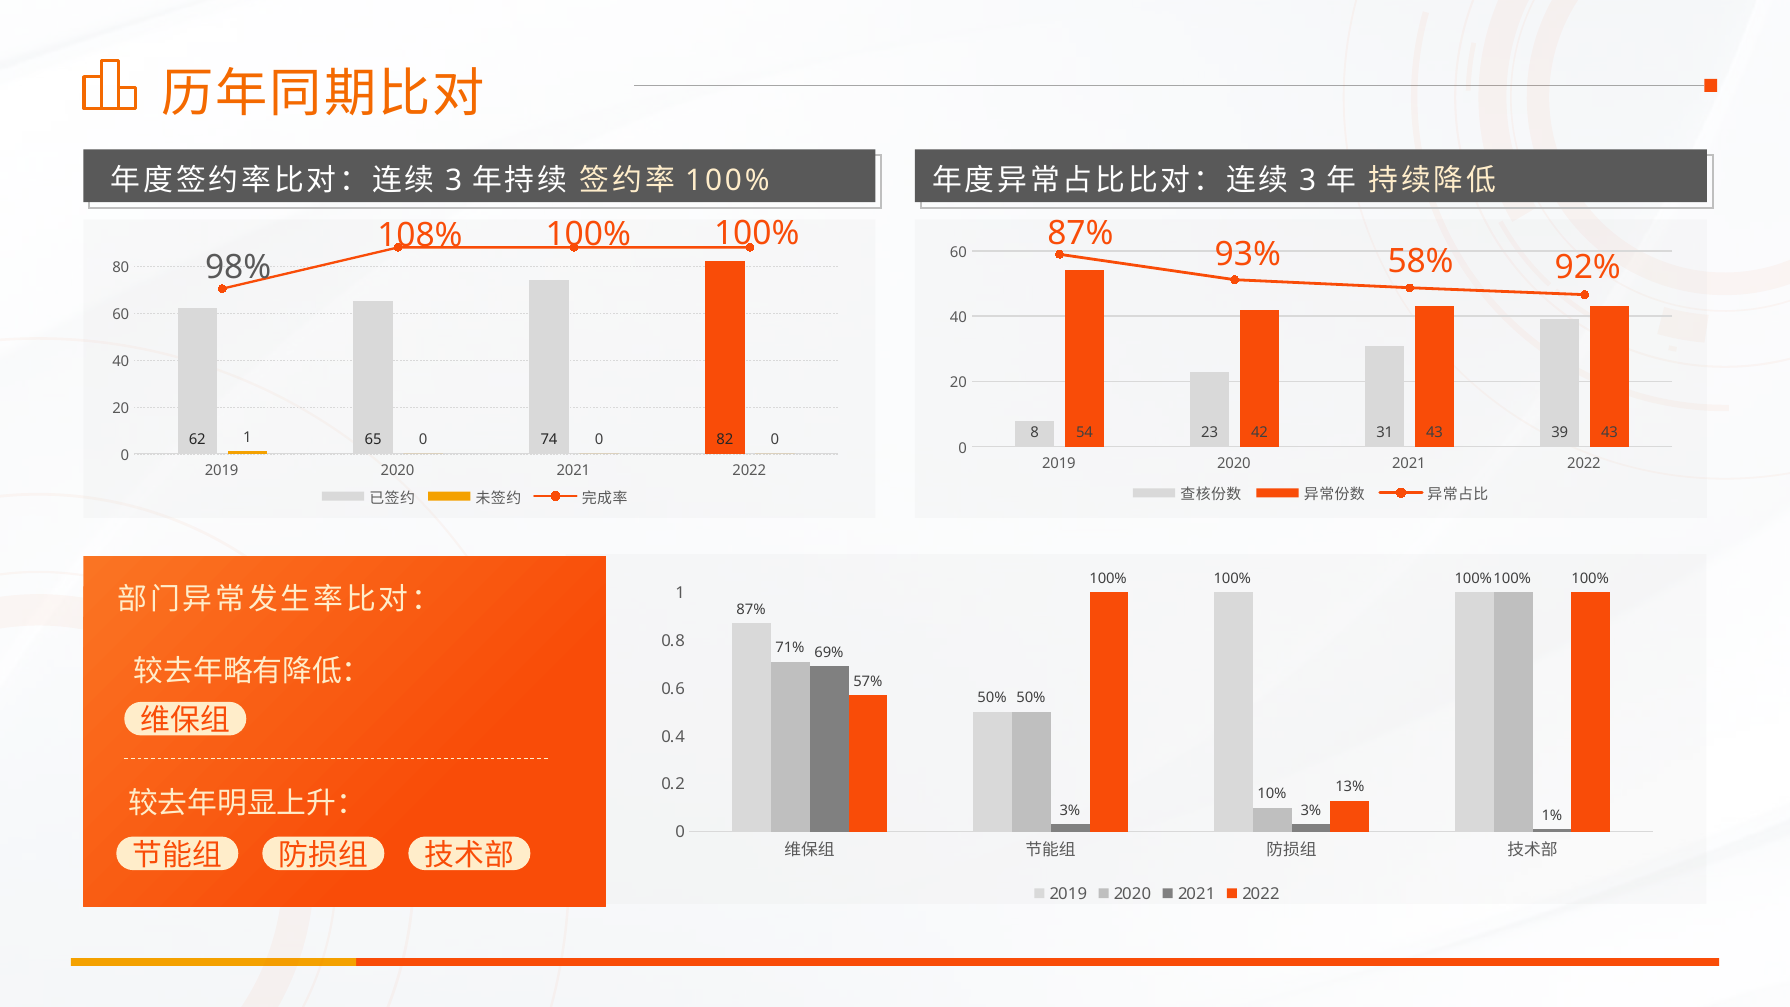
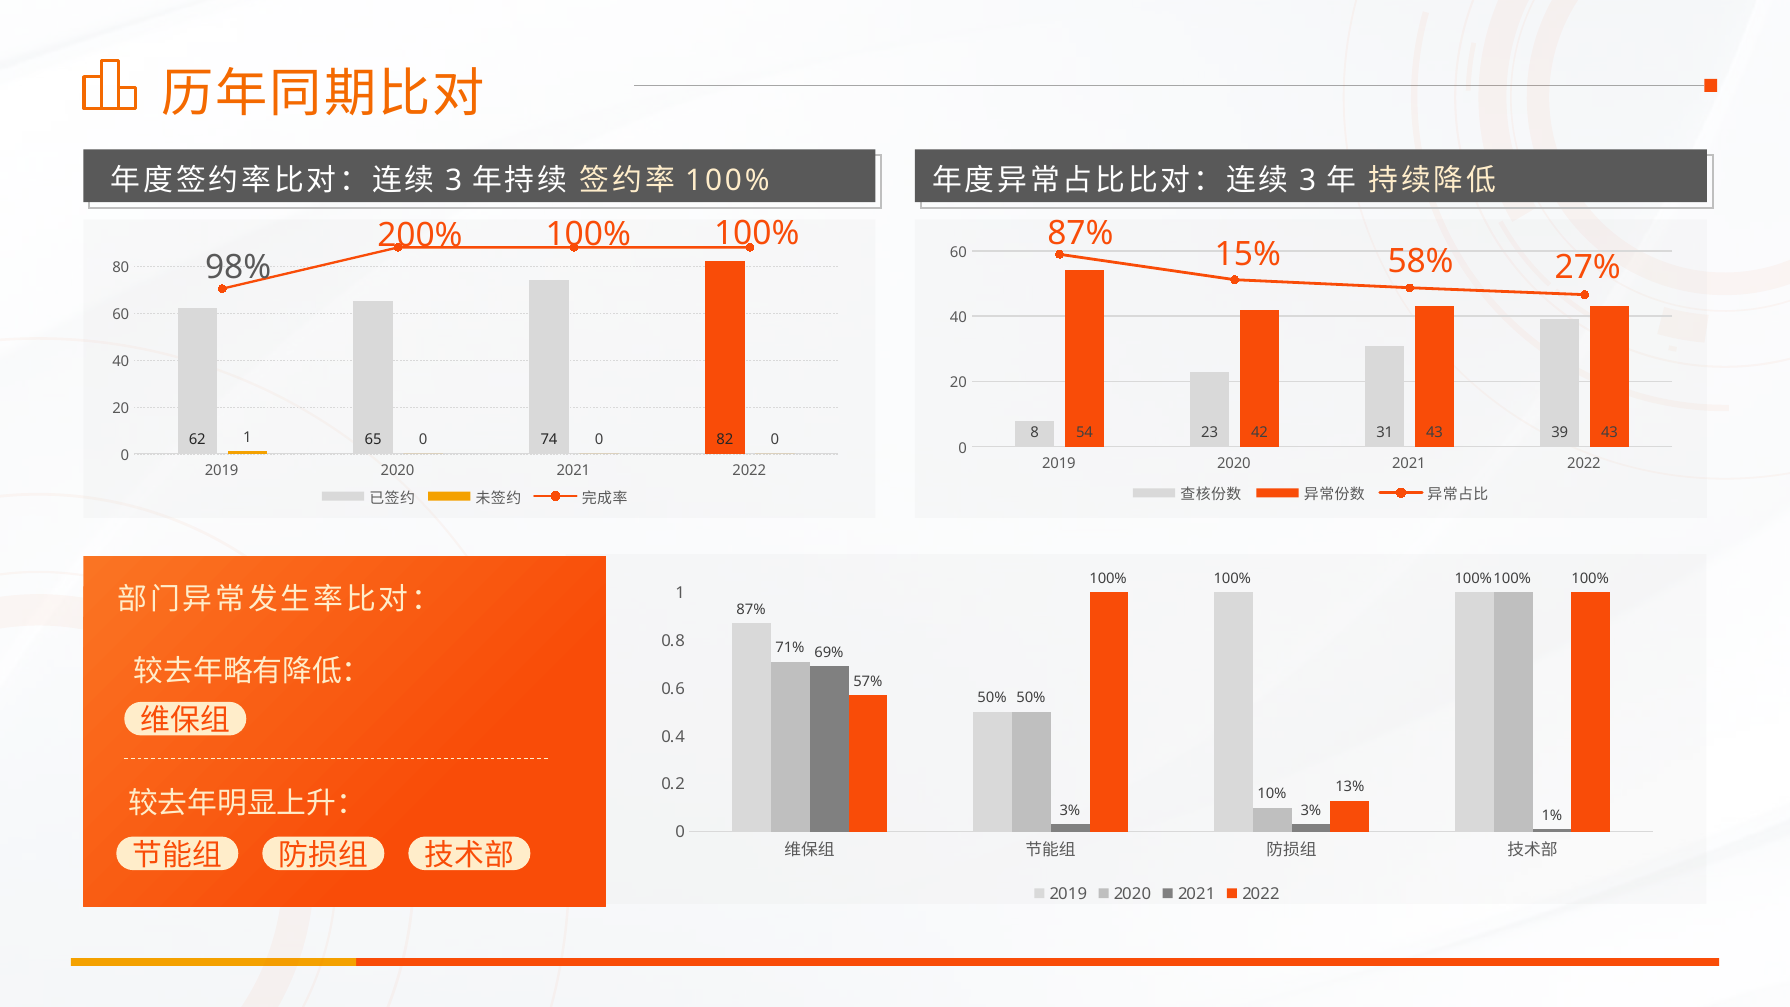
108%: 108% -> 200% (420, 235)
93%: 93% -> 15% (1248, 254)
92%: 92% -> 27% (1588, 268)
